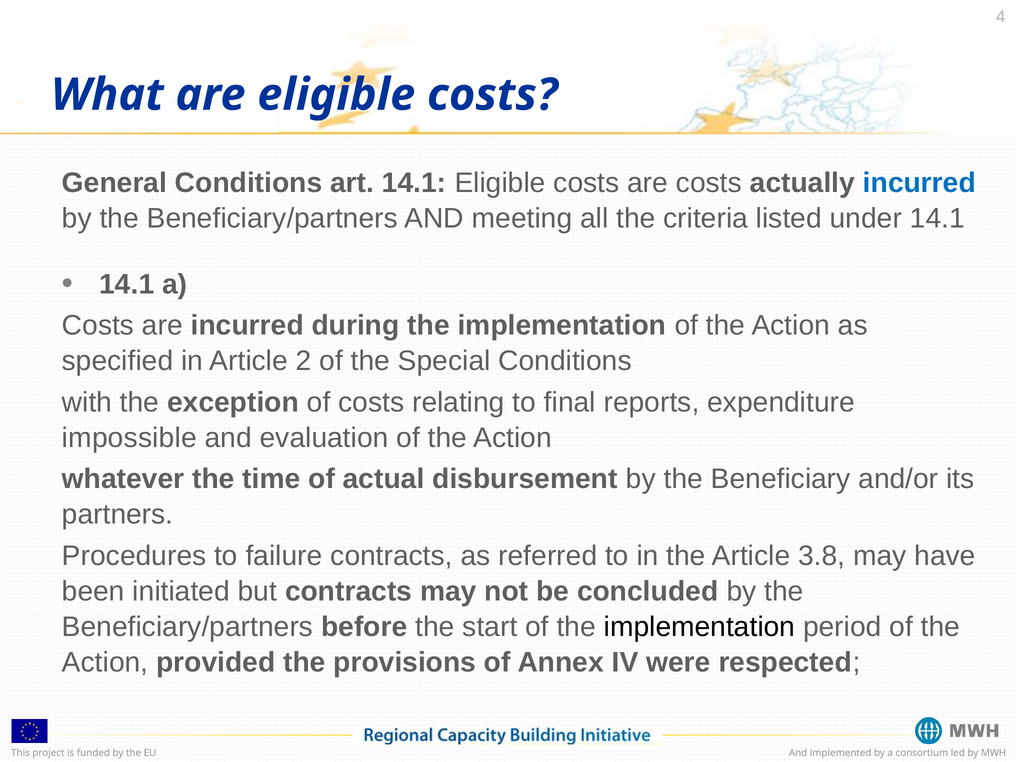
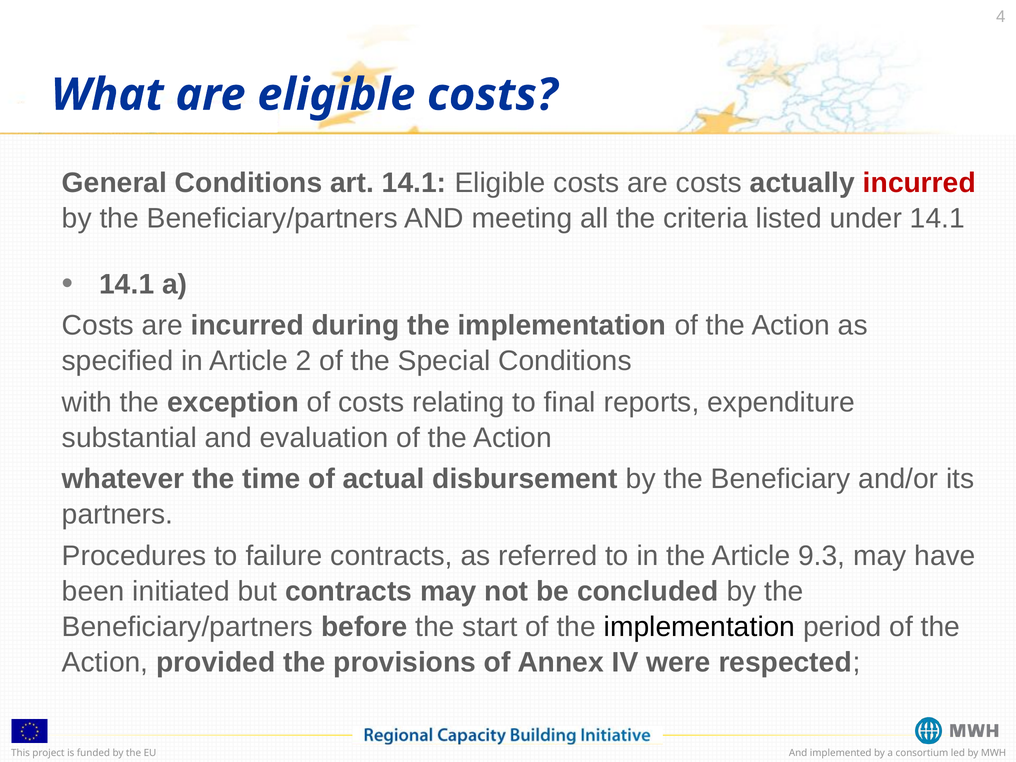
incurred colour: blue -> red (919, 183)
impossible: impossible -> substantial (129, 438)
3.8: 3.8 -> 9.3 (822, 556)
